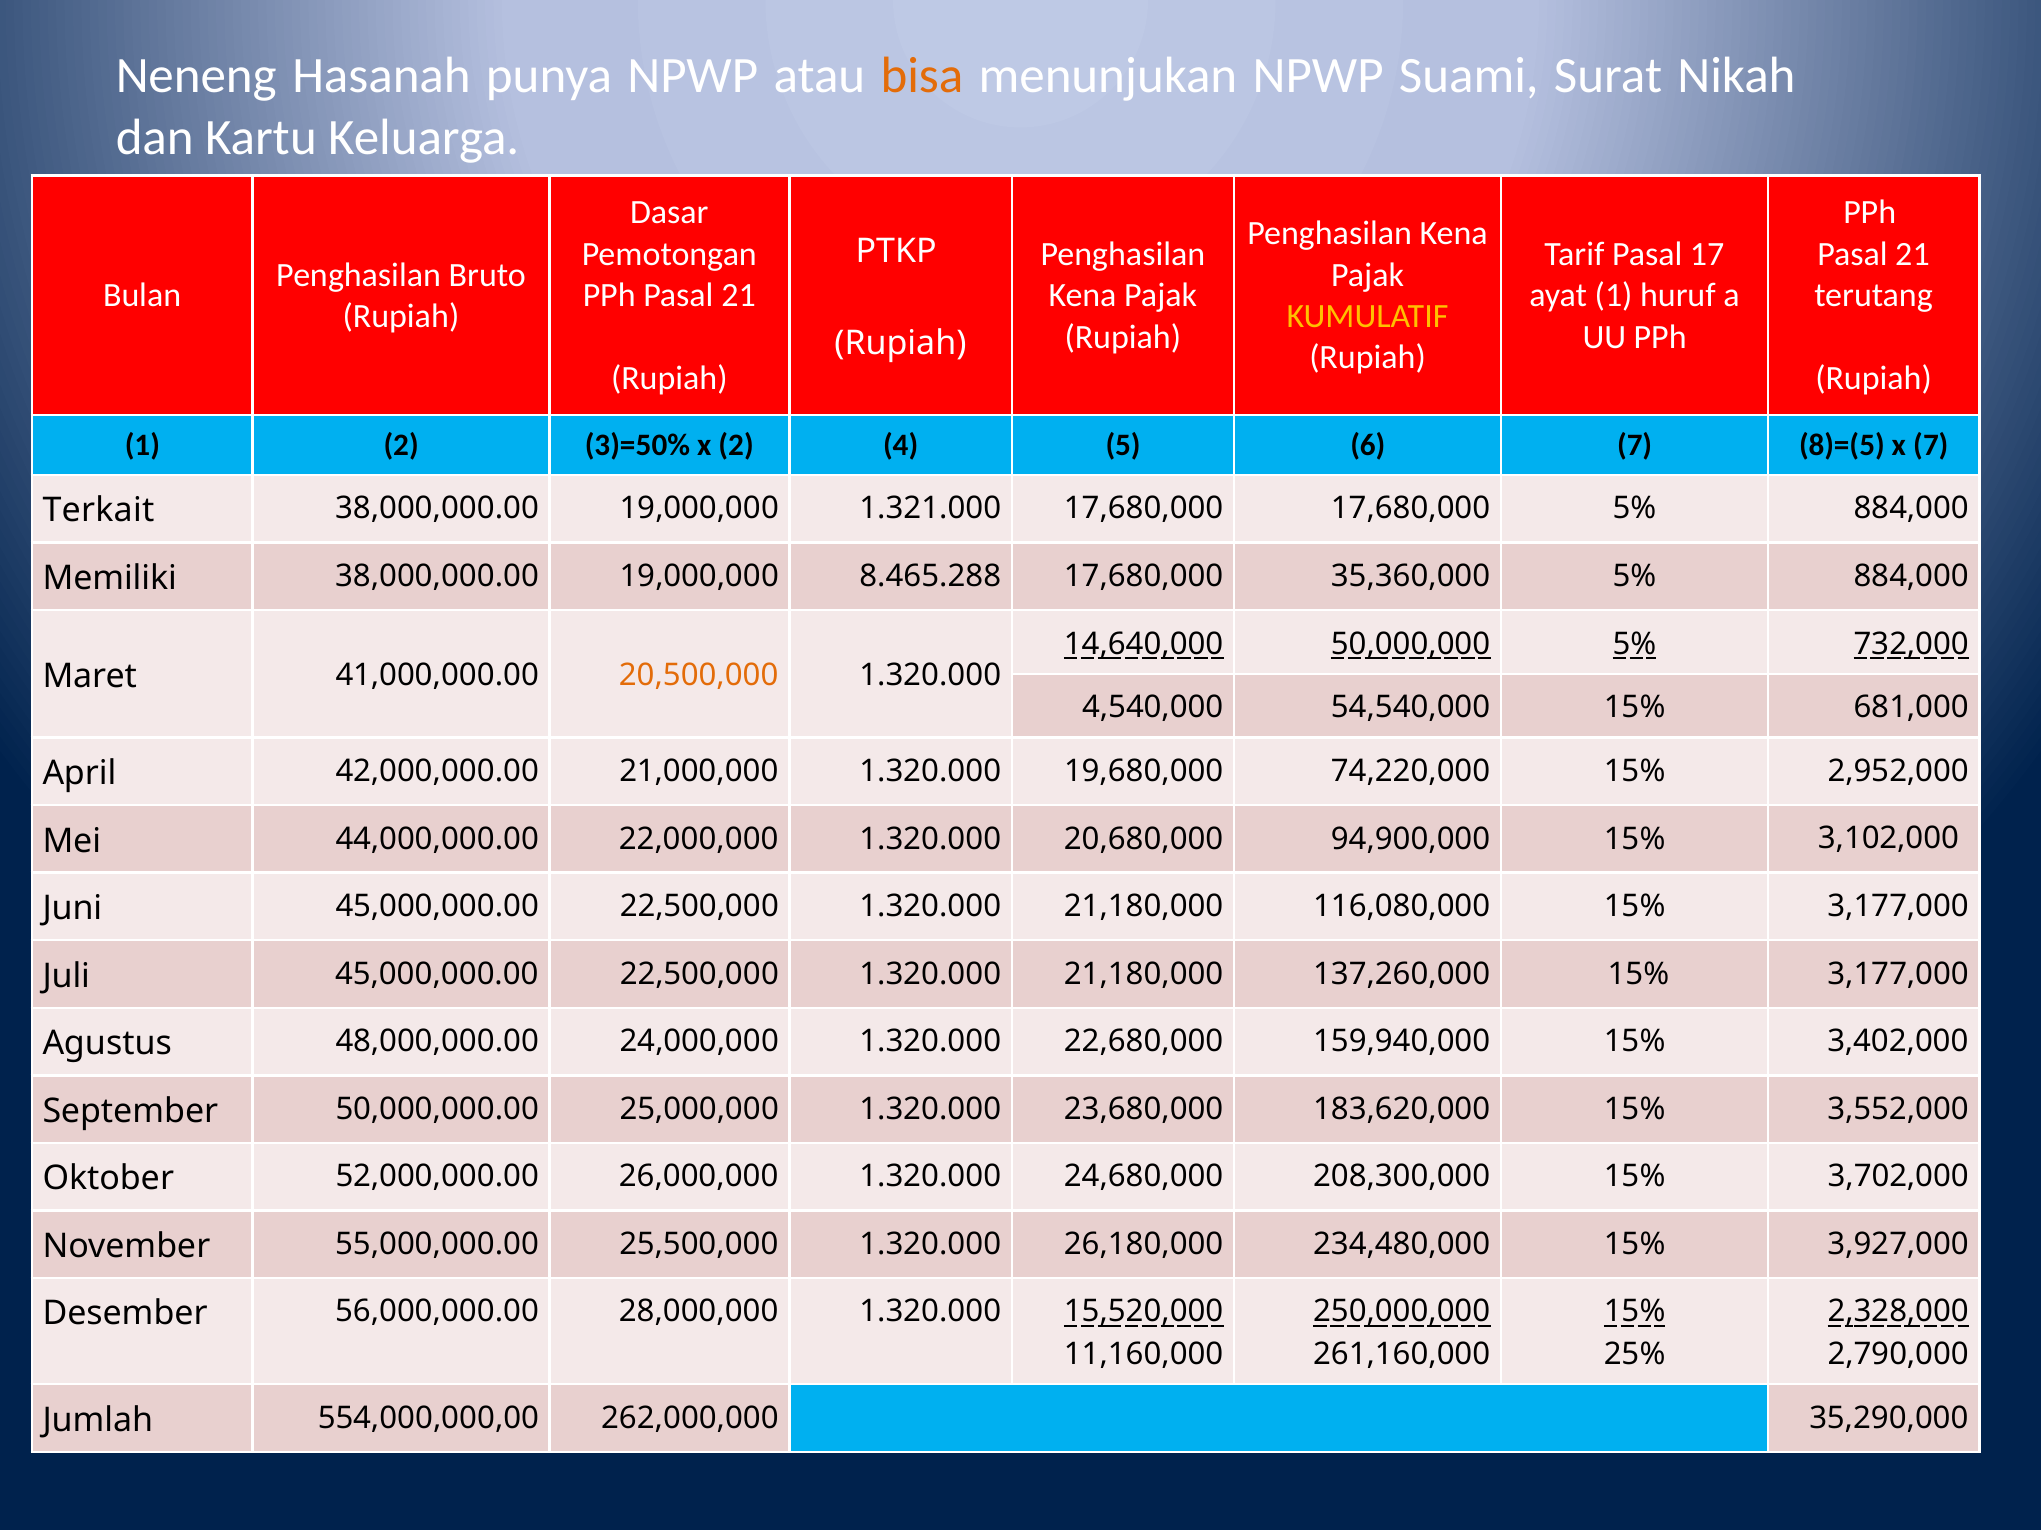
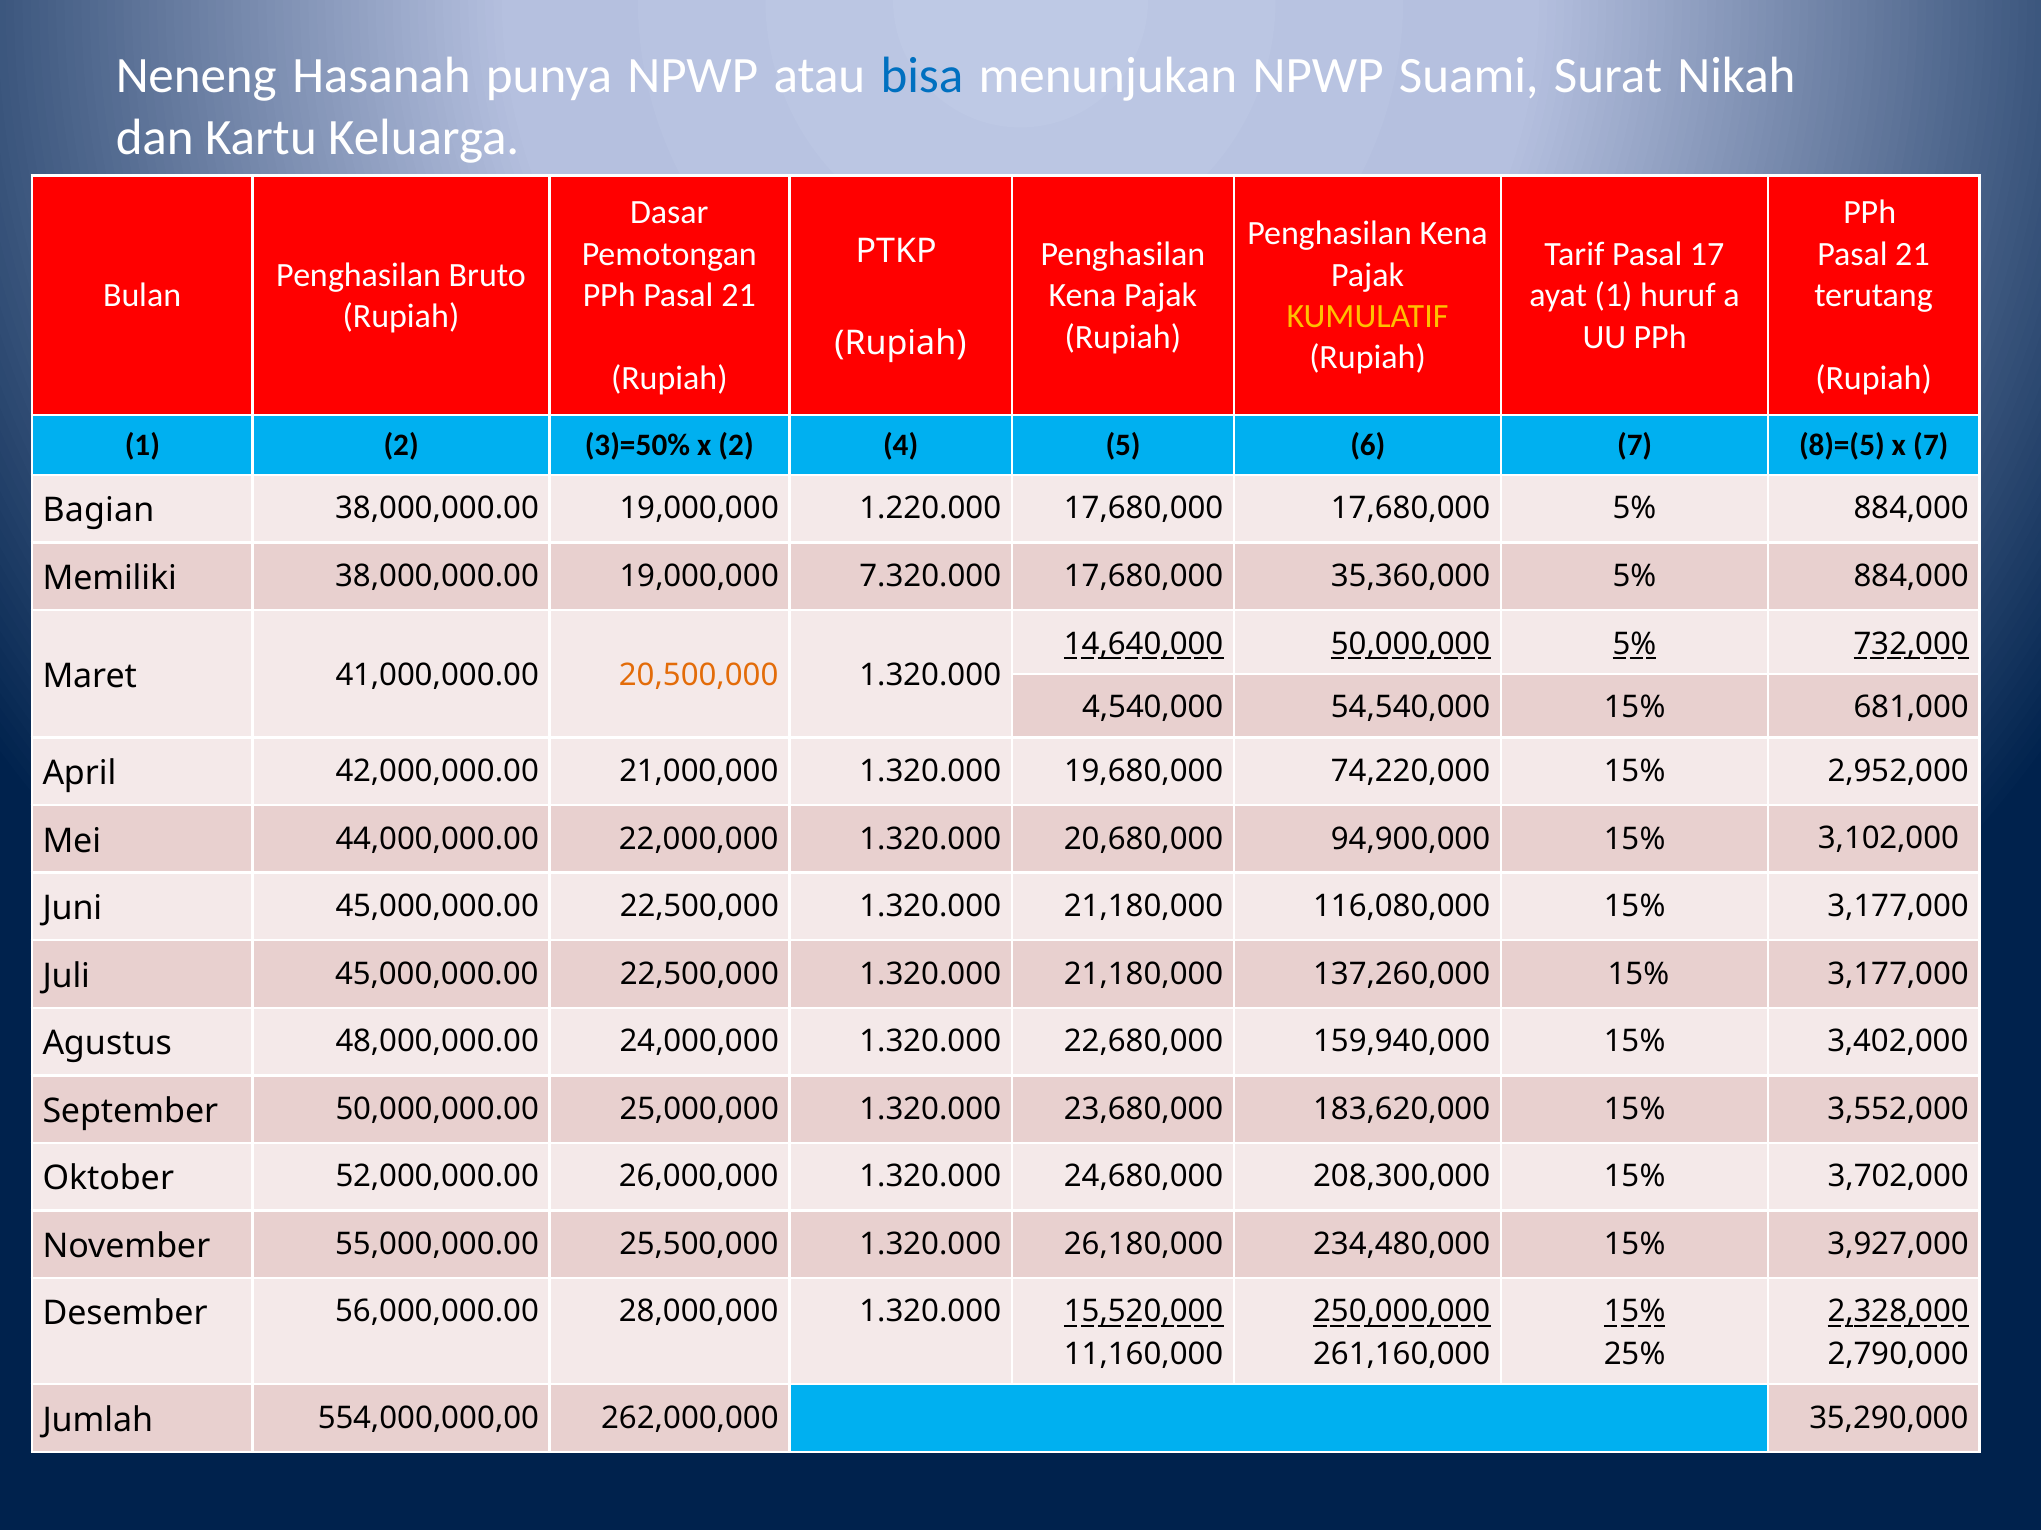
bisa colour: orange -> blue (922, 76)
Terkait: Terkait -> Bagian (98, 511)
1.321.000: 1.321.000 -> 1.220.000 (930, 509)
8.465.288: 8.465.288 -> 7.320.000 (930, 576)
